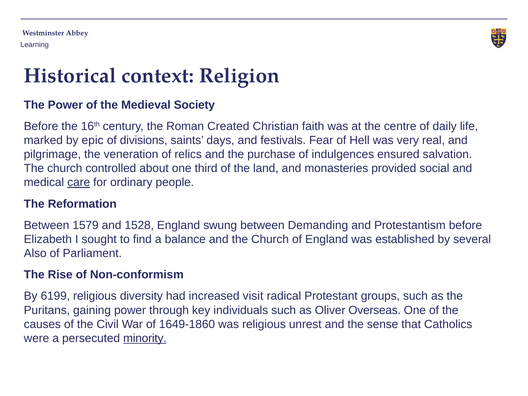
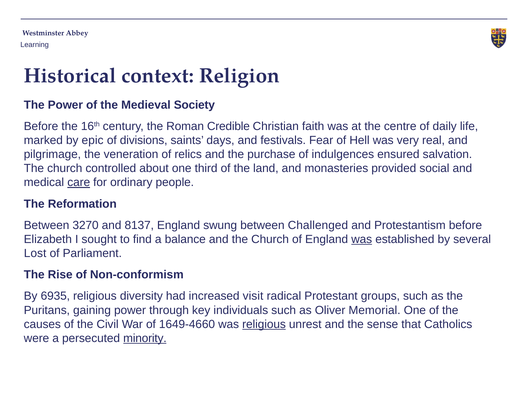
Created: Created -> Credible (228, 126)
1579: 1579 -> 3270 (86, 225)
1528: 1528 -> 8137 (139, 225)
Demanding: Demanding -> Challenged (318, 225)
was underline: none -> present (362, 239)
Also: Also -> Lost (35, 253)
6199: 6199 -> 6935 (55, 296)
Overseas: Overseas -> Memorial (375, 310)
1649-1860: 1649-1860 -> 1649-4660 (187, 324)
religious underline: none -> present (264, 324)
